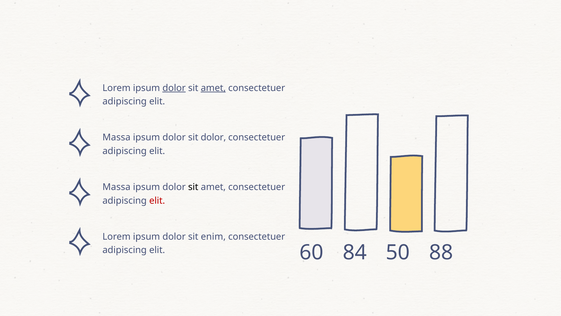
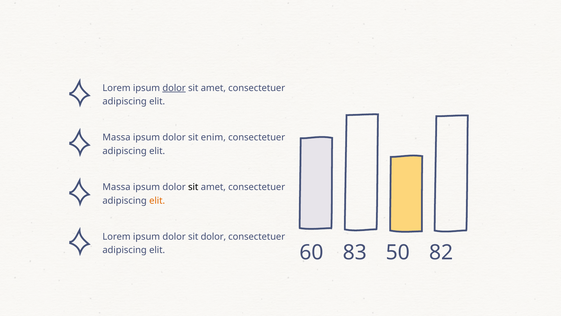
amet underline: present -> none (213, 88)
sit dolor: dolor -> enim (213, 137)
elit colour: red -> orange (157, 200)
sit enim: enim -> dolor (213, 236)
84: 84 -> 83 (355, 252)
88: 88 -> 82 (441, 252)
